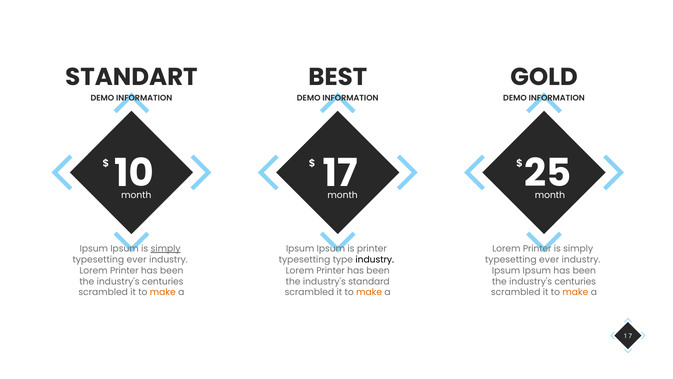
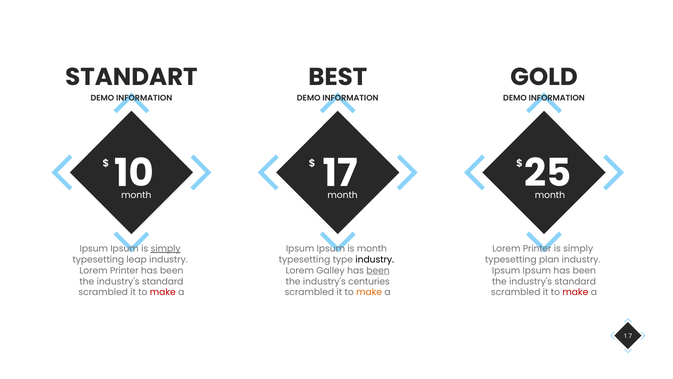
is printer: printer -> month (372, 248)
ever: ever -> leap (137, 259)
ever: ever -> plan (549, 259)
Printer: Printer -> Galley (331, 270)
been underline: none -> present (378, 270)
centuries: centuries -> standard (163, 281)
standard: standard -> centuries (369, 281)
centuries: centuries -> standard (575, 281)
make colour: orange -> red (163, 292)
make colour: orange -> red (575, 292)
